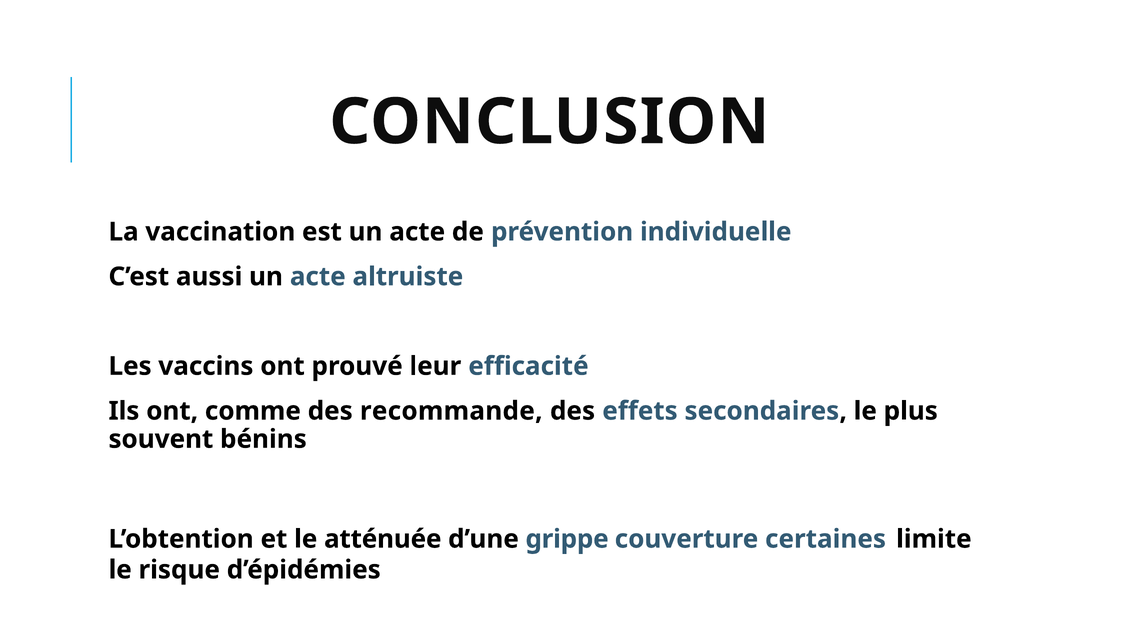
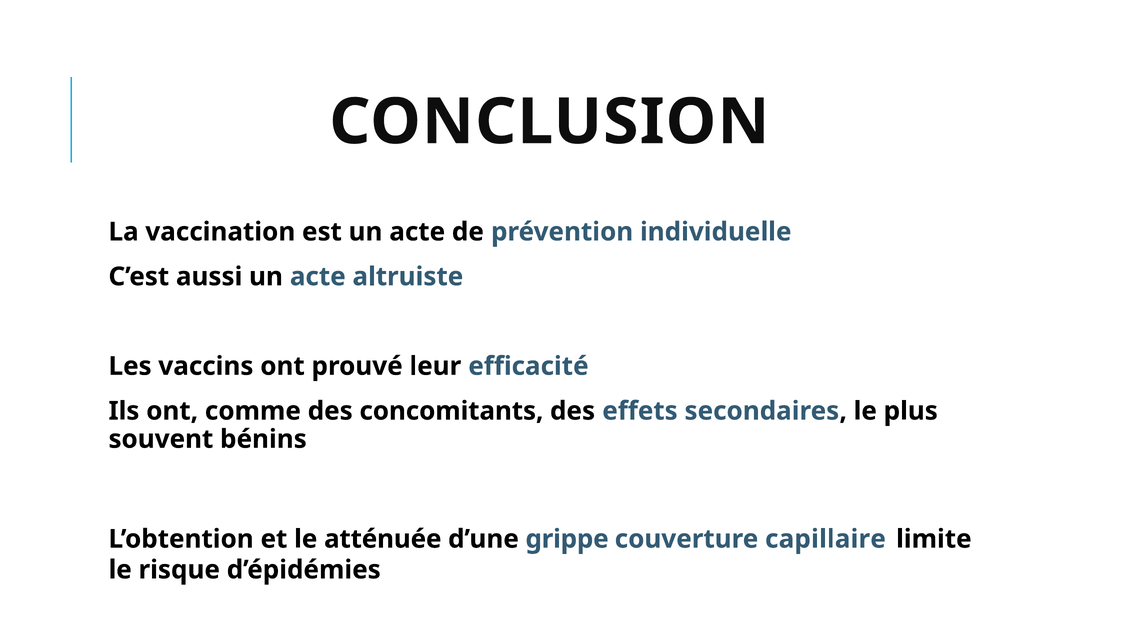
recommande: recommande -> concomitants (451, 411)
certaines: certaines -> capillaire (825, 539)
